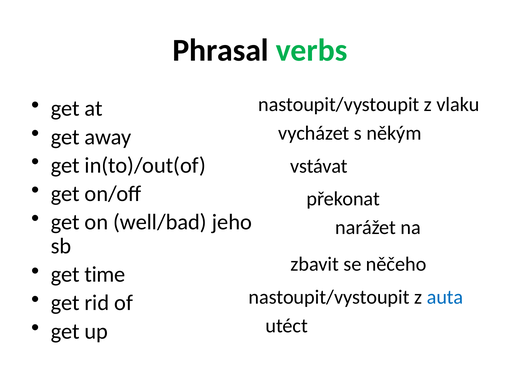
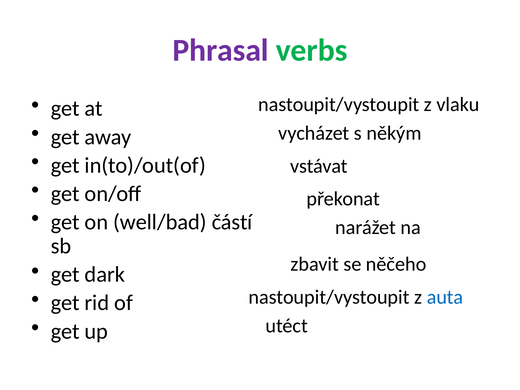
Phrasal colour: black -> purple (221, 50)
jeho: jeho -> částí (232, 222)
time: time -> dark (105, 275)
